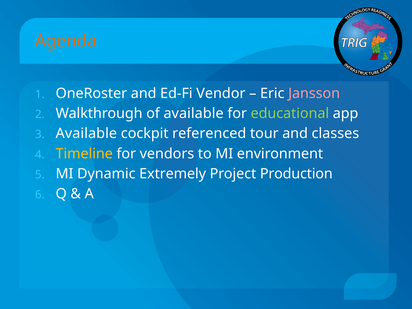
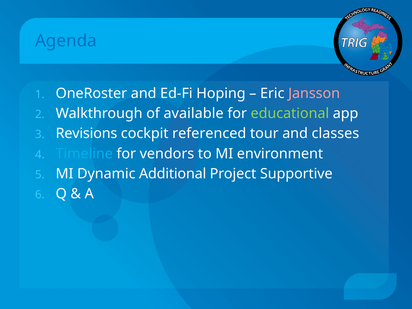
Agenda colour: orange -> blue (66, 41)
Vendor: Vendor -> Hoping (221, 94)
Available: Available -> Revisions (86, 134)
Timeline colour: yellow -> light blue (84, 154)
Extremely: Extremely -> Additional (173, 174)
Production: Production -> Supportive (296, 174)
